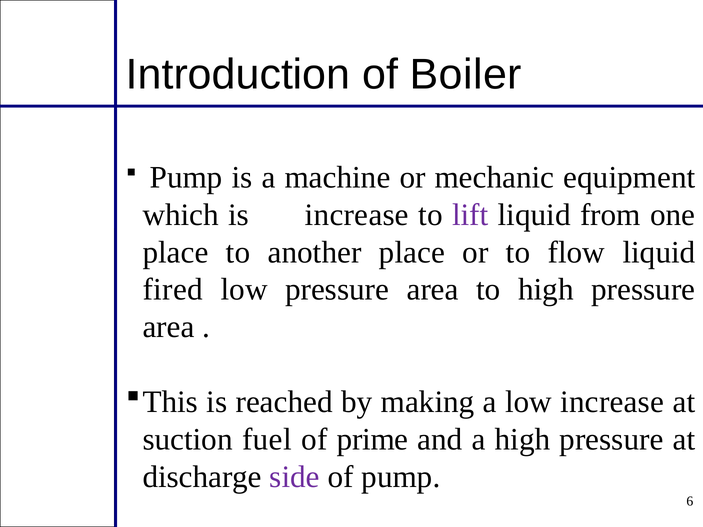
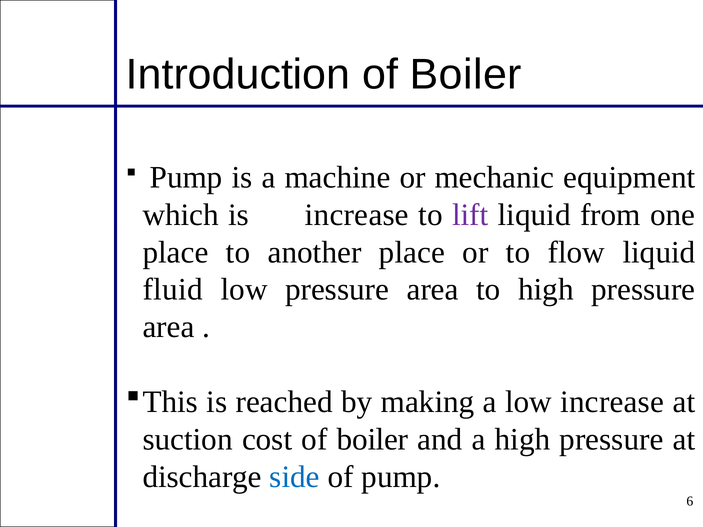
fired: fired -> fluid (173, 290)
fuel: fuel -> cost (267, 440)
prime: prime -> boiler (373, 440)
side colour: purple -> blue (295, 477)
